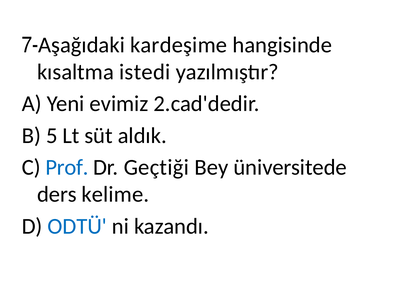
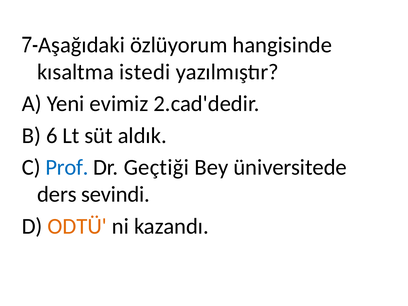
kardeşime: kardeşime -> özlüyorum (179, 45)
5: 5 -> 6 (52, 136)
kelime: kelime -> sevindi (116, 194)
ODTÜ colour: blue -> orange (77, 226)
